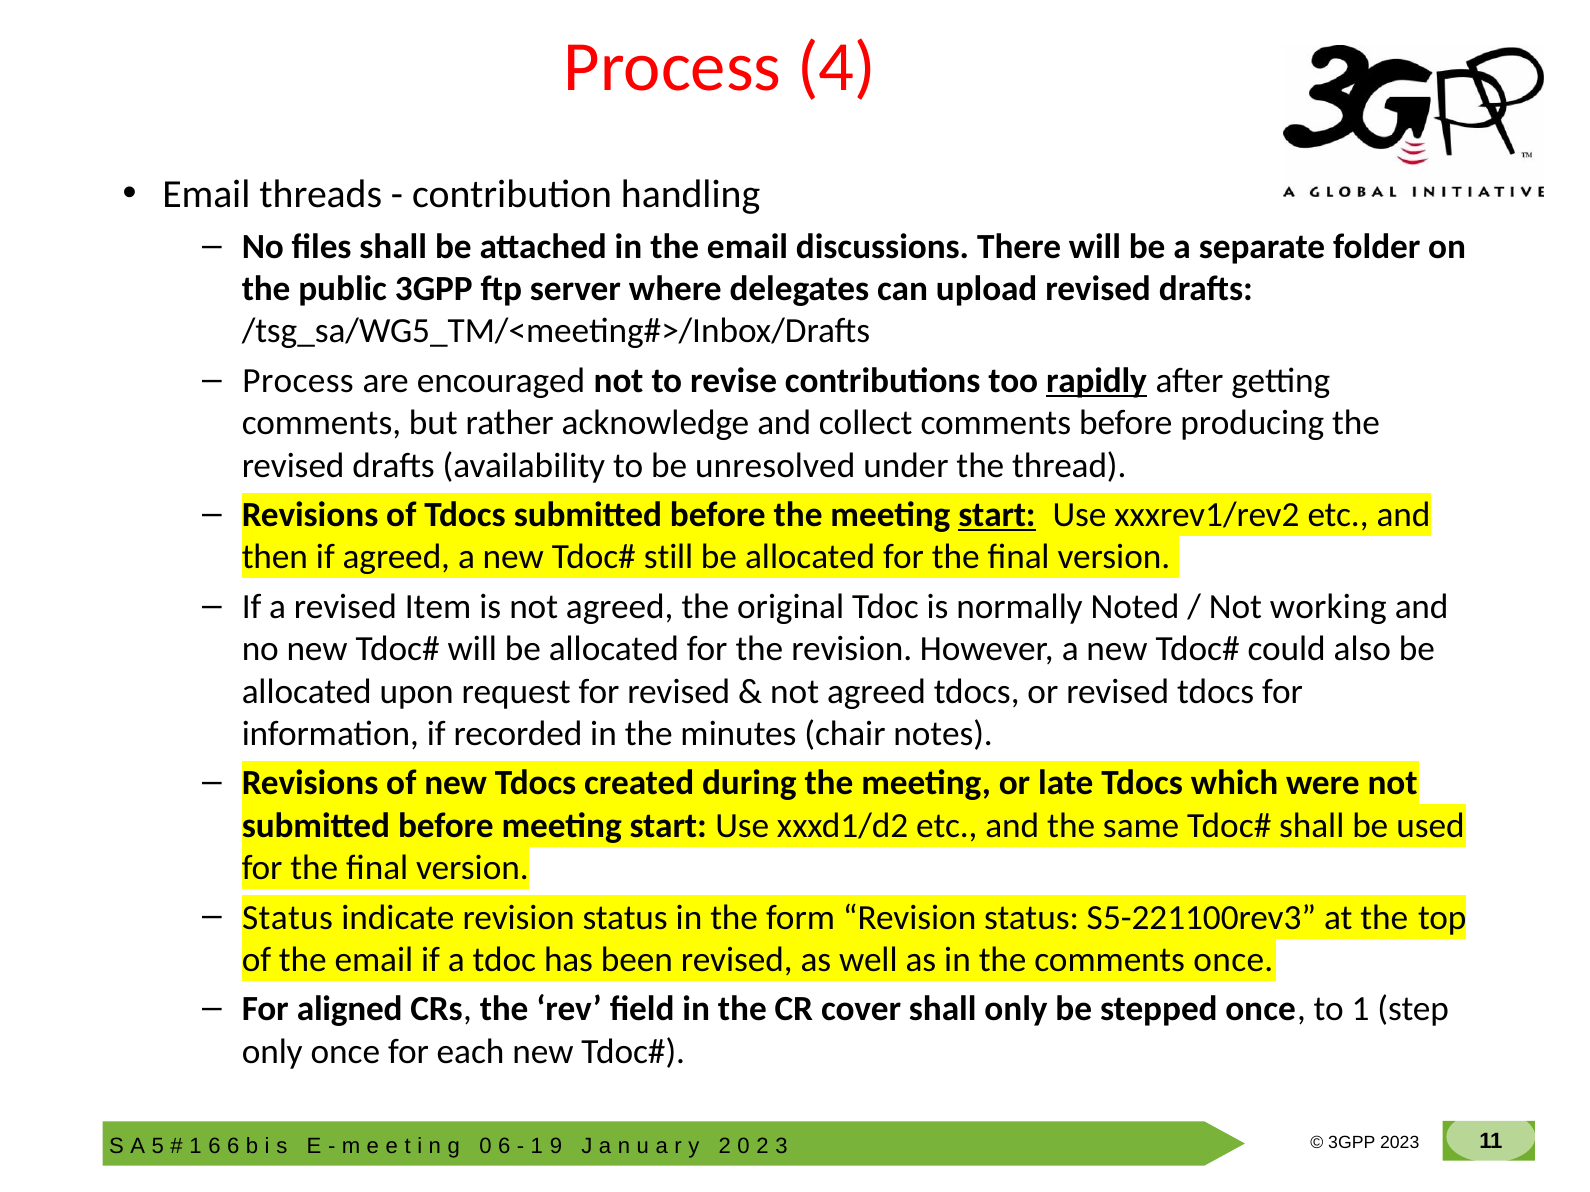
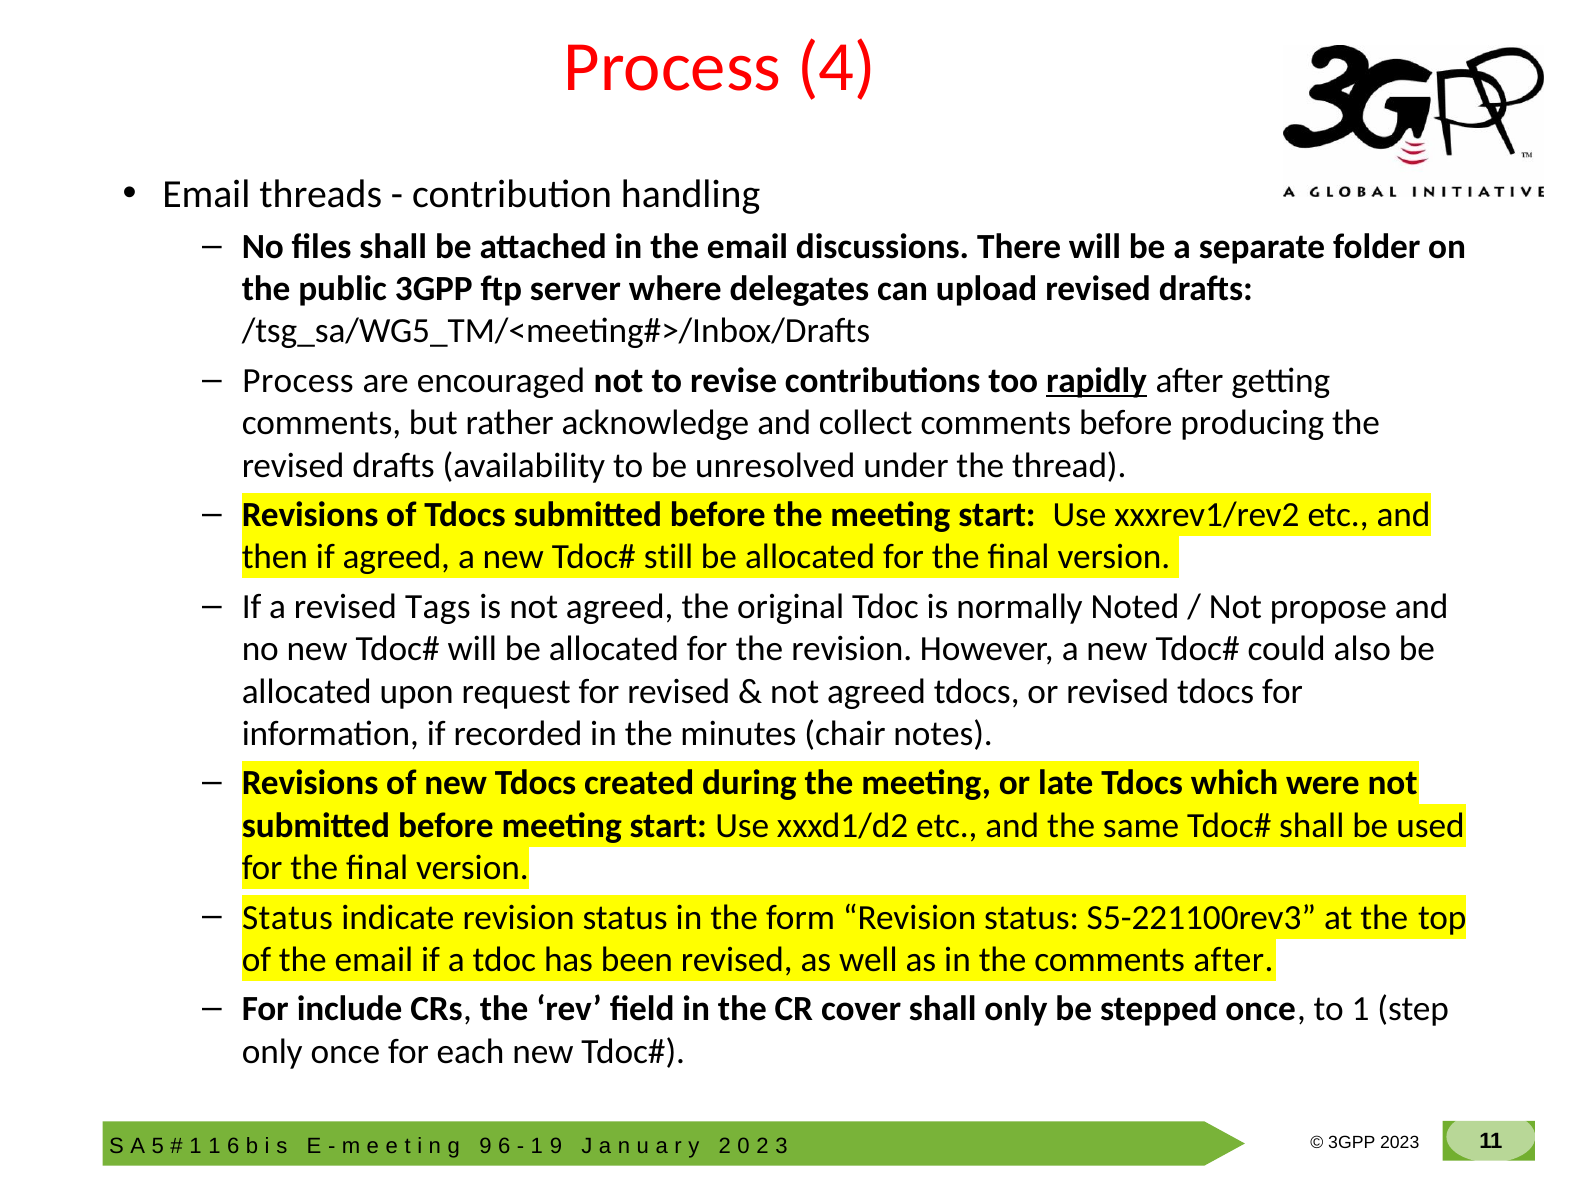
start underline: present -> none (997, 515)
Item: Item -> Tags (438, 607)
working: working -> propose (1328, 607)
comments once: once -> after (1233, 960)
aligned: aligned -> include (350, 1010)
1 6: 6 -> 1 (214, 1147)
0: 0 -> 9 (485, 1147)
